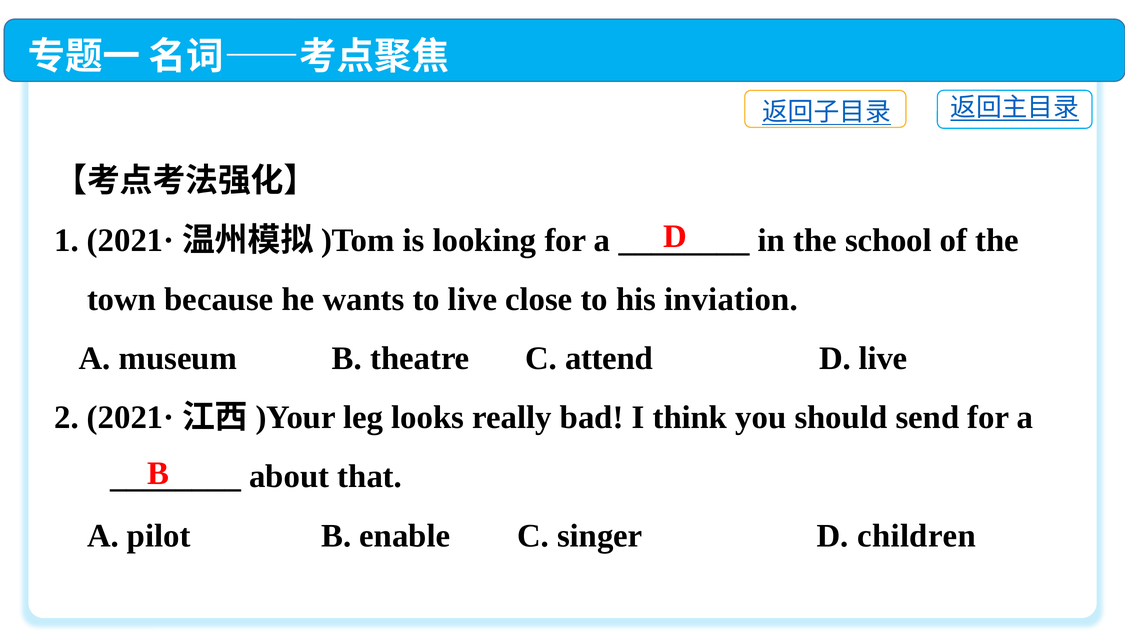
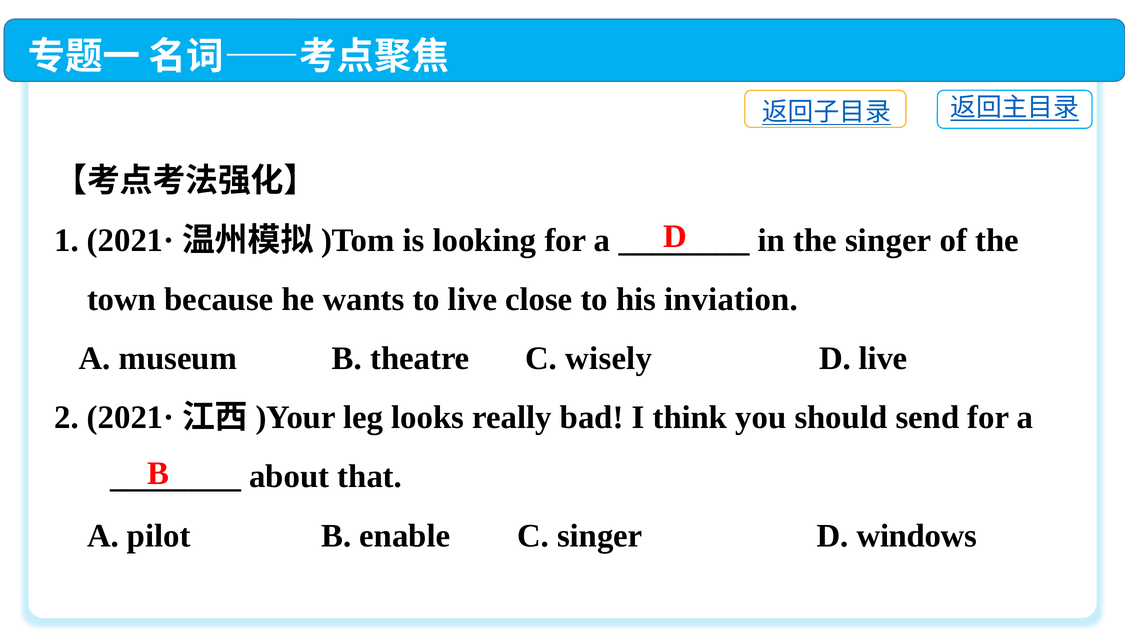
the school: school -> singer (888, 240)
attend: attend -> wisely (609, 358)
children: children -> windows (917, 536)
